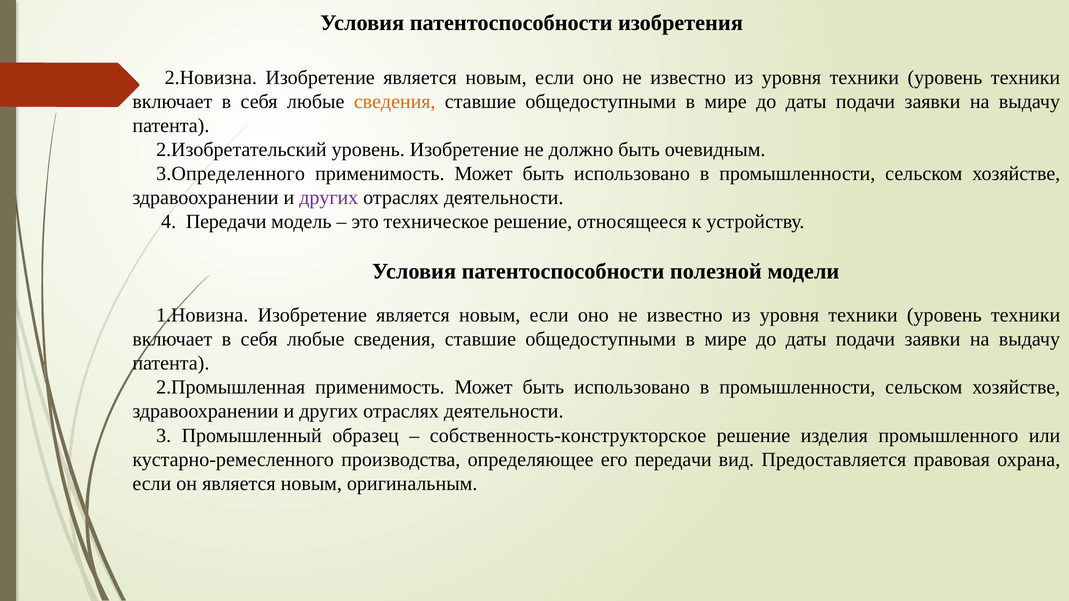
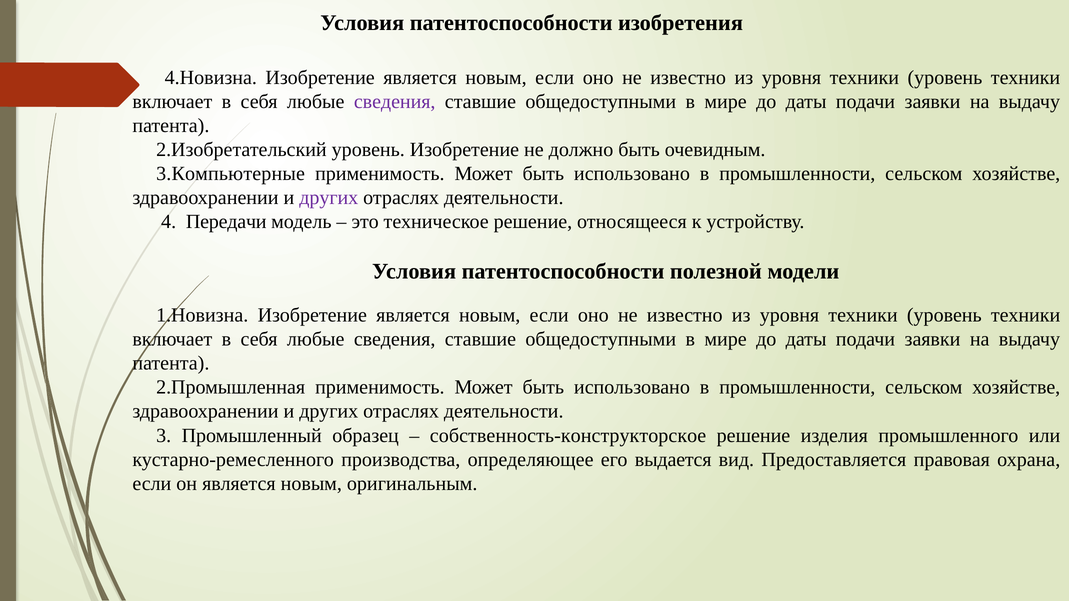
2.Новизна: 2.Новизна -> 4.Новизна (211, 78)
сведения colour: orange -> purple (395, 102)
3.Определенного: 3.Определенного -> 3.Компьютерные (231, 174)
его передачи: передачи -> выдается (673, 460)
